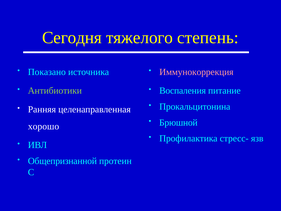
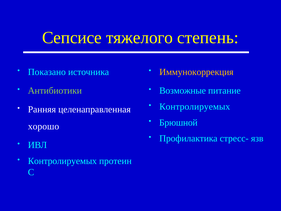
Сегодня: Сегодня -> Сепсисе (72, 37)
Иммунокоррекция colour: pink -> yellow (196, 72)
Воспаления: Воспаления -> Возможные (183, 91)
Прокальцитонина: Прокальцитонина -> Контролируемых (195, 106)
Общепризнанной: Общепризнанной -> Контролируемых (62, 161)
